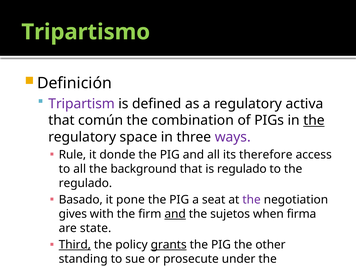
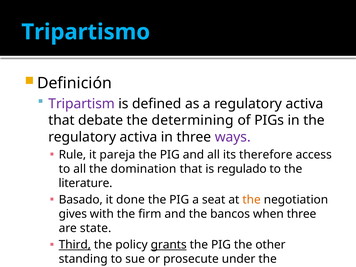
Tripartismo colour: light green -> light blue (86, 32)
común: común -> debate (101, 120)
combination: combination -> determining (193, 120)
the underline: present -> none (314, 120)
space: space -> activa (139, 137)
donde: donde -> pareja (117, 155)
background: background -> domination (144, 169)
regulado: regulado -> literature (85, 183)
pone: pone -> done (130, 200)
the colour: purple -> orange (252, 200)
and underline: present -> none (175, 214)
sujetos: sujetos -> bancos (230, 214)
when firma: firma -> three (302, 214)
